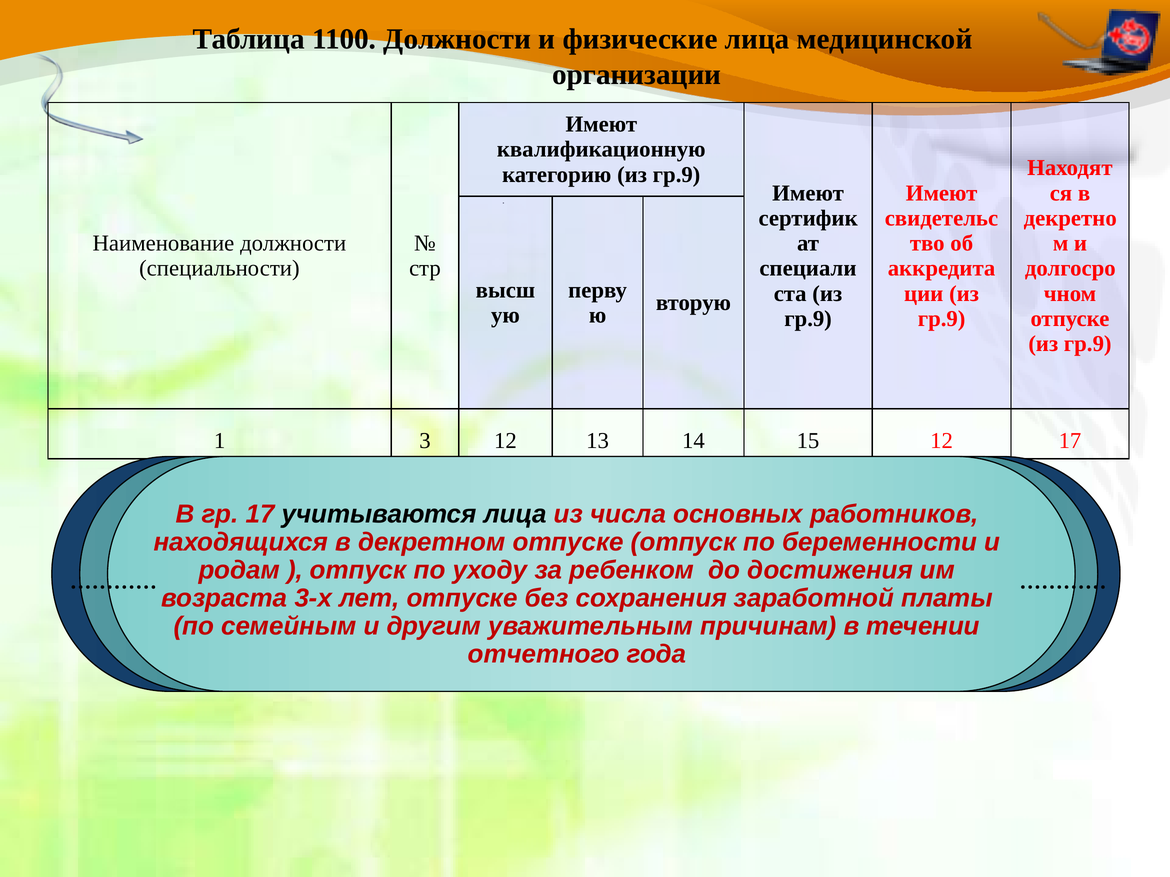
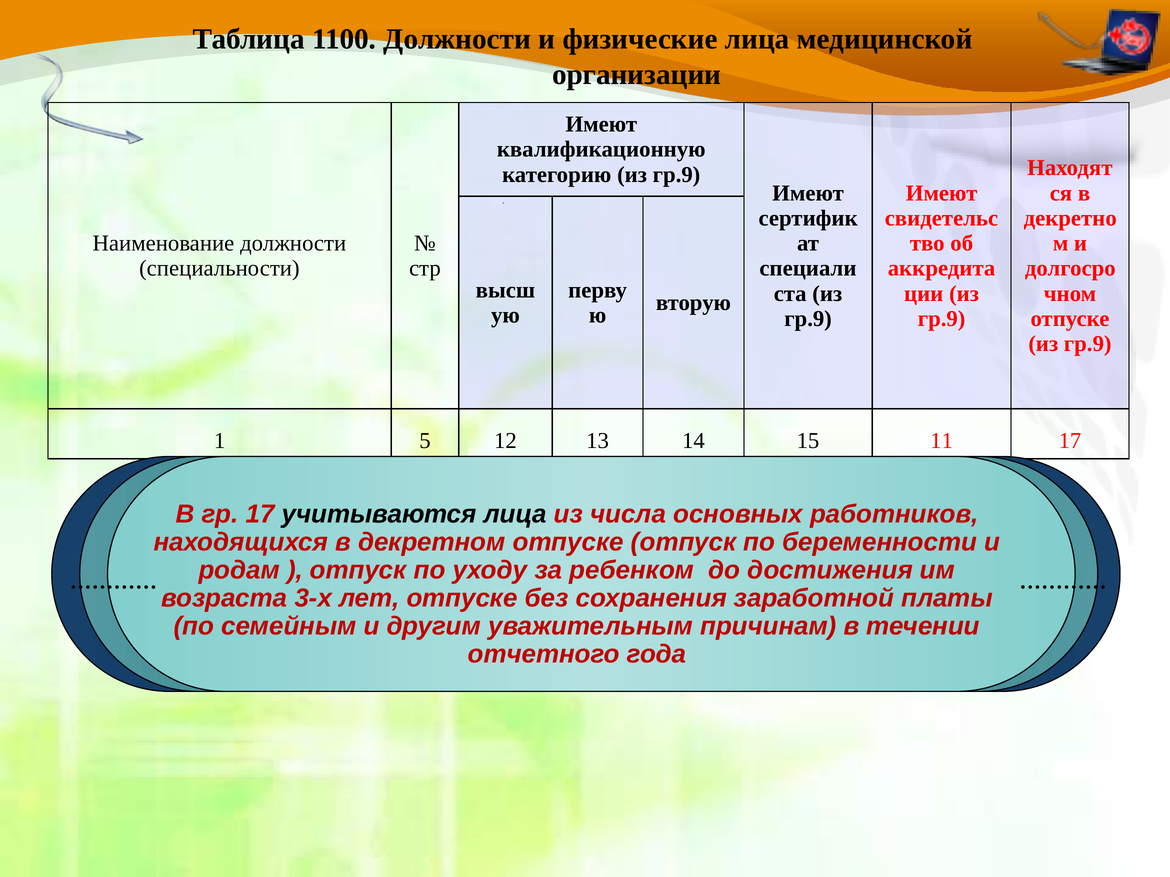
3: 3 -> 5 (425, 441)
15 12: 12 -> 11 (942, 441)
